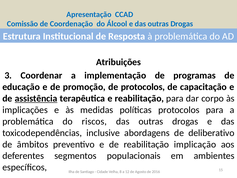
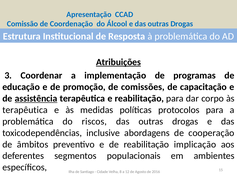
Atribuições underline: none -> present (118, 62)
de protocolos: protocolos -> comissões (143, 87)
implicações: implicações -> terapêutica (25, 110)
deliberativo: deliberativo -> cooperação (211, 133)
